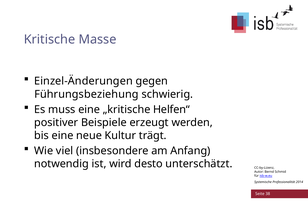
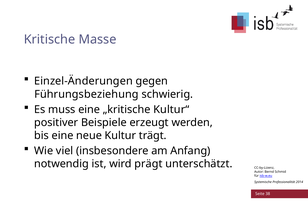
Helfen“: Helfen“ -> Kultur“ (171, 109)
desto: desto -> prägt (148, 164)
